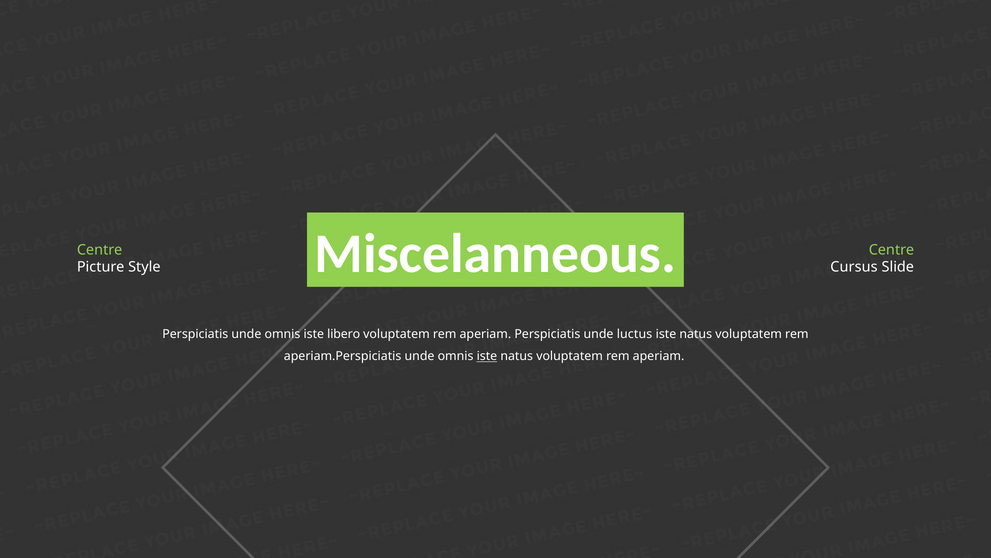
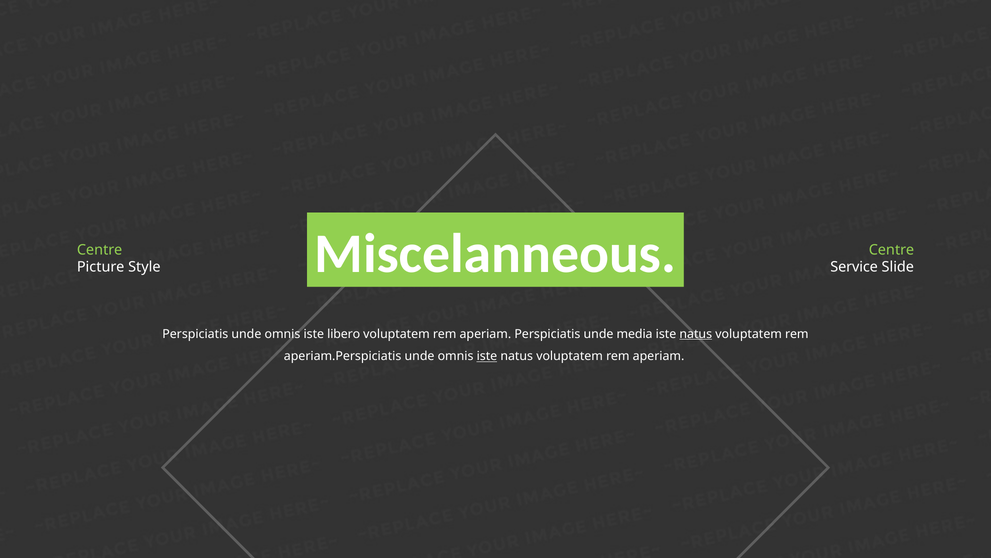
Cursus: Cursus -> Service (854, 267)
luctus: luctus -> media (635, 334)
natus underline: none -> present (696, 334)
